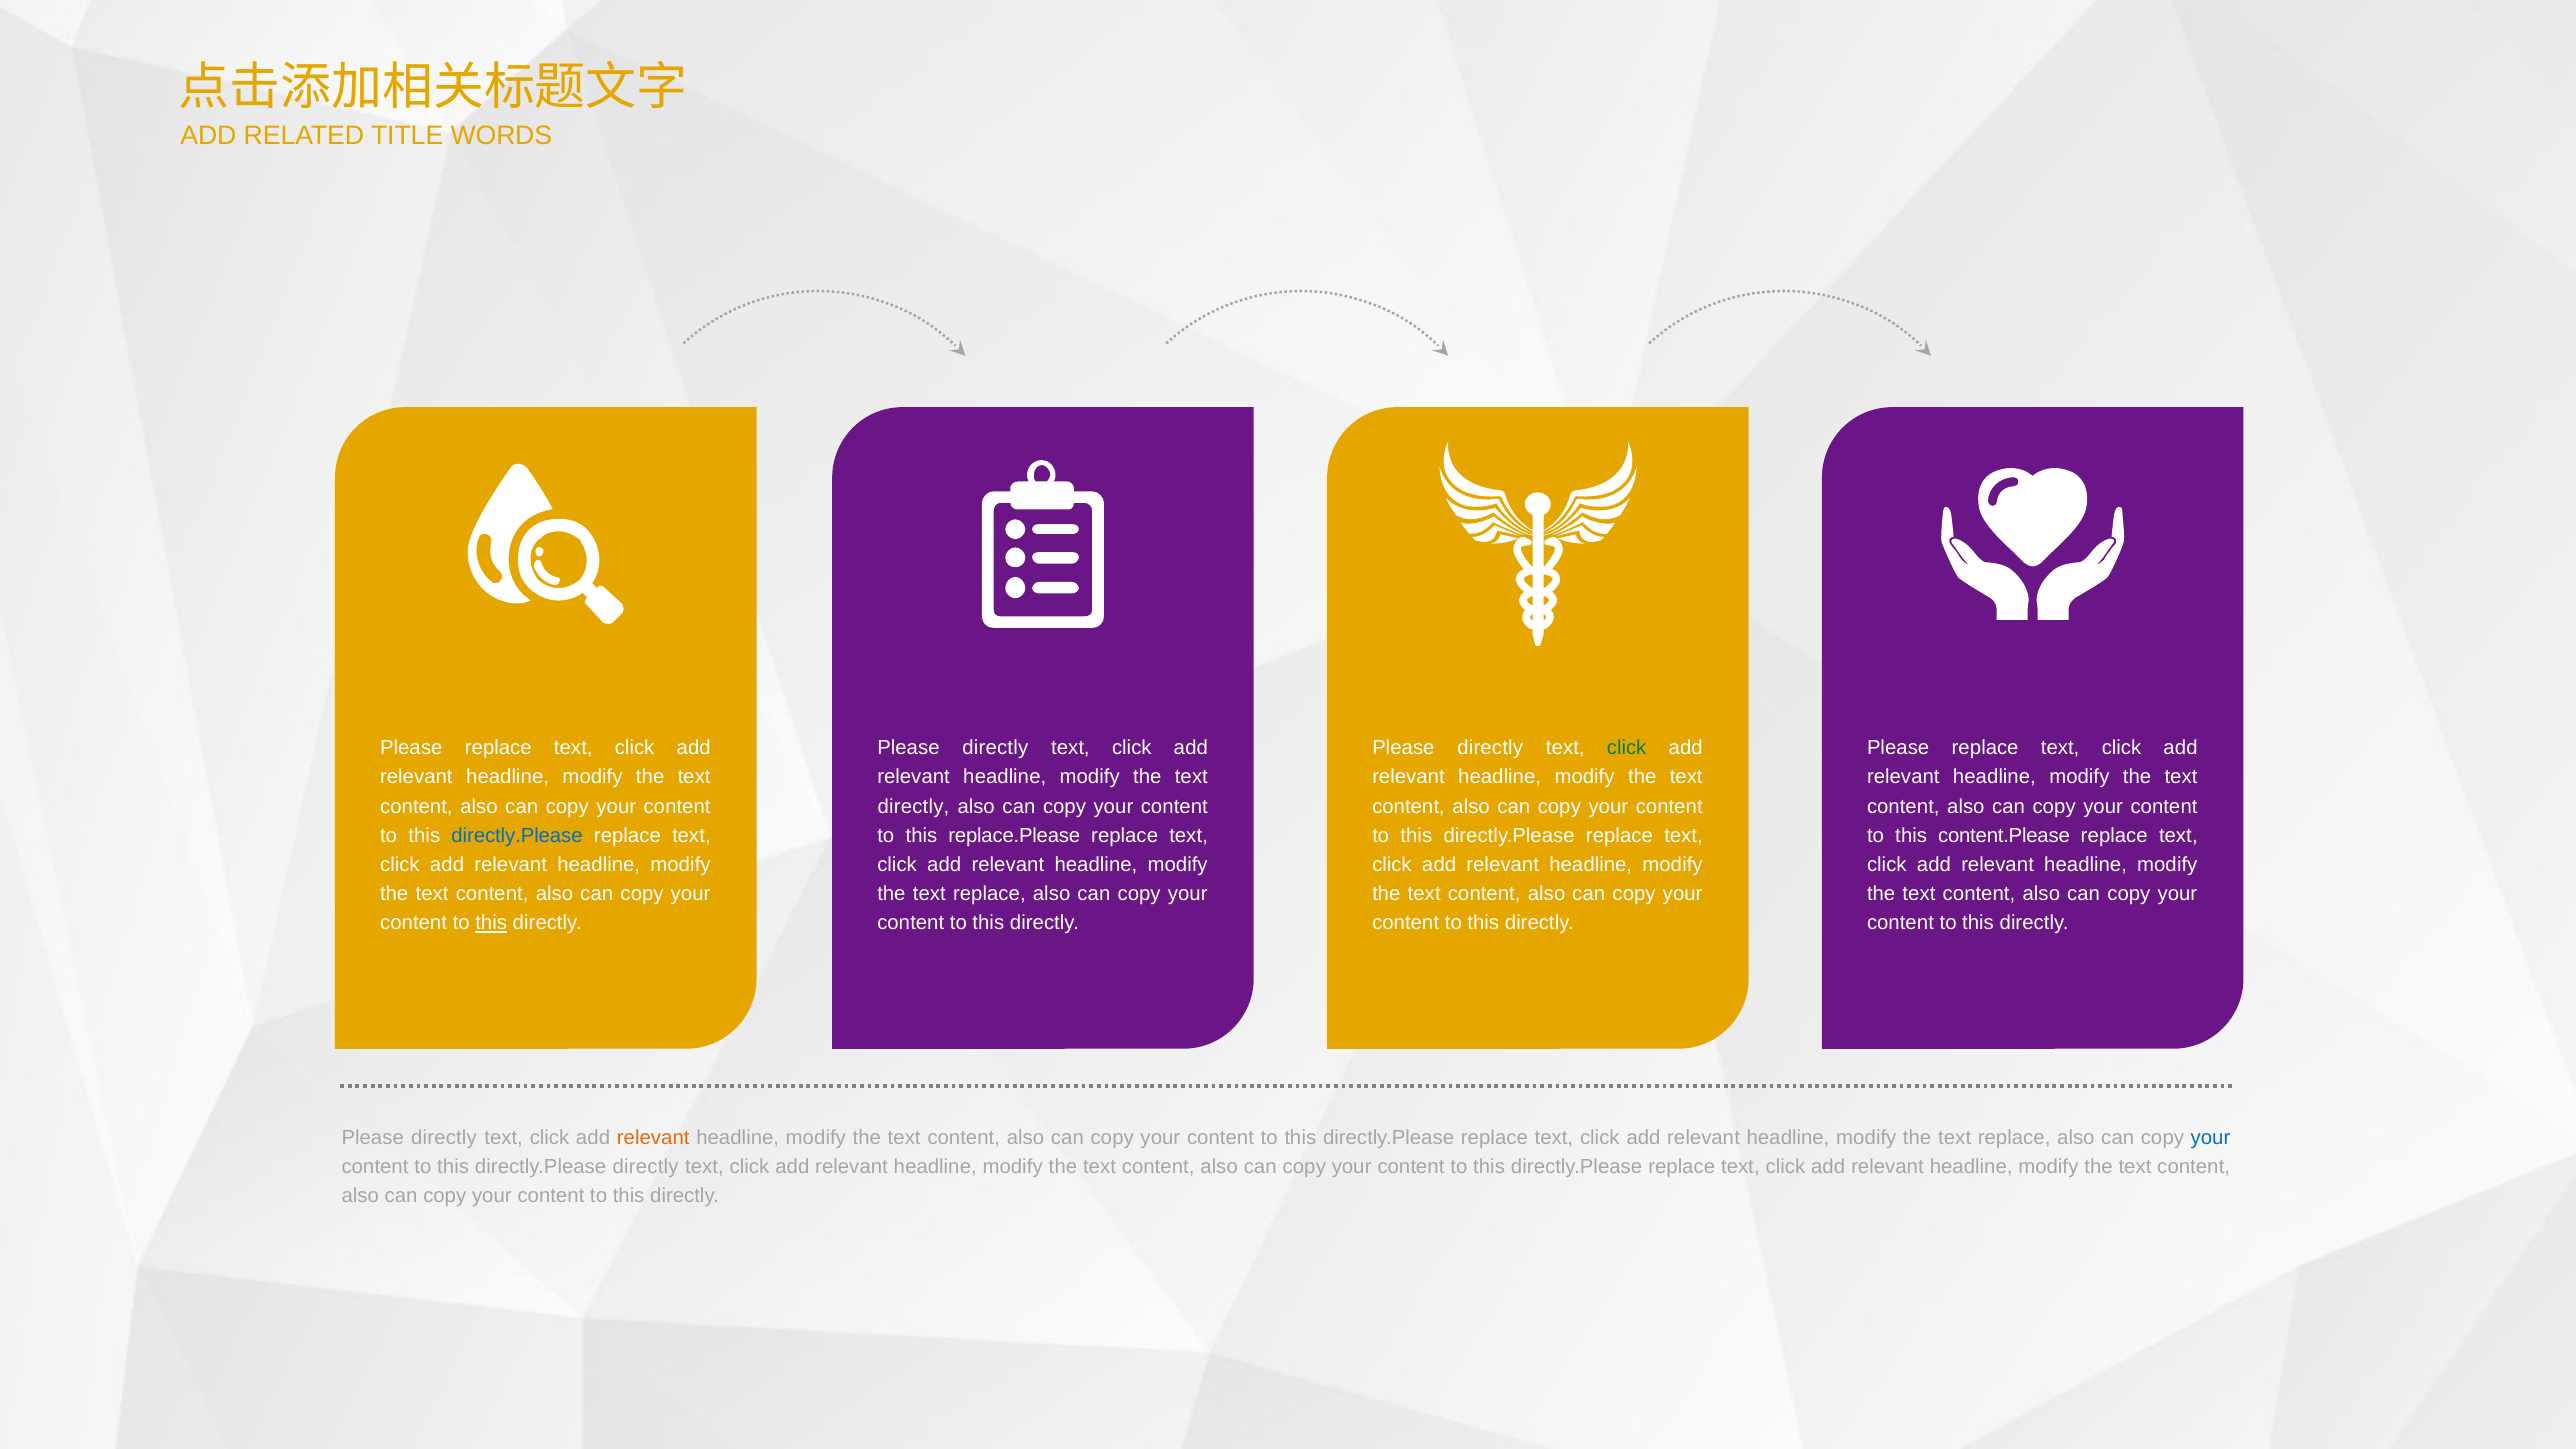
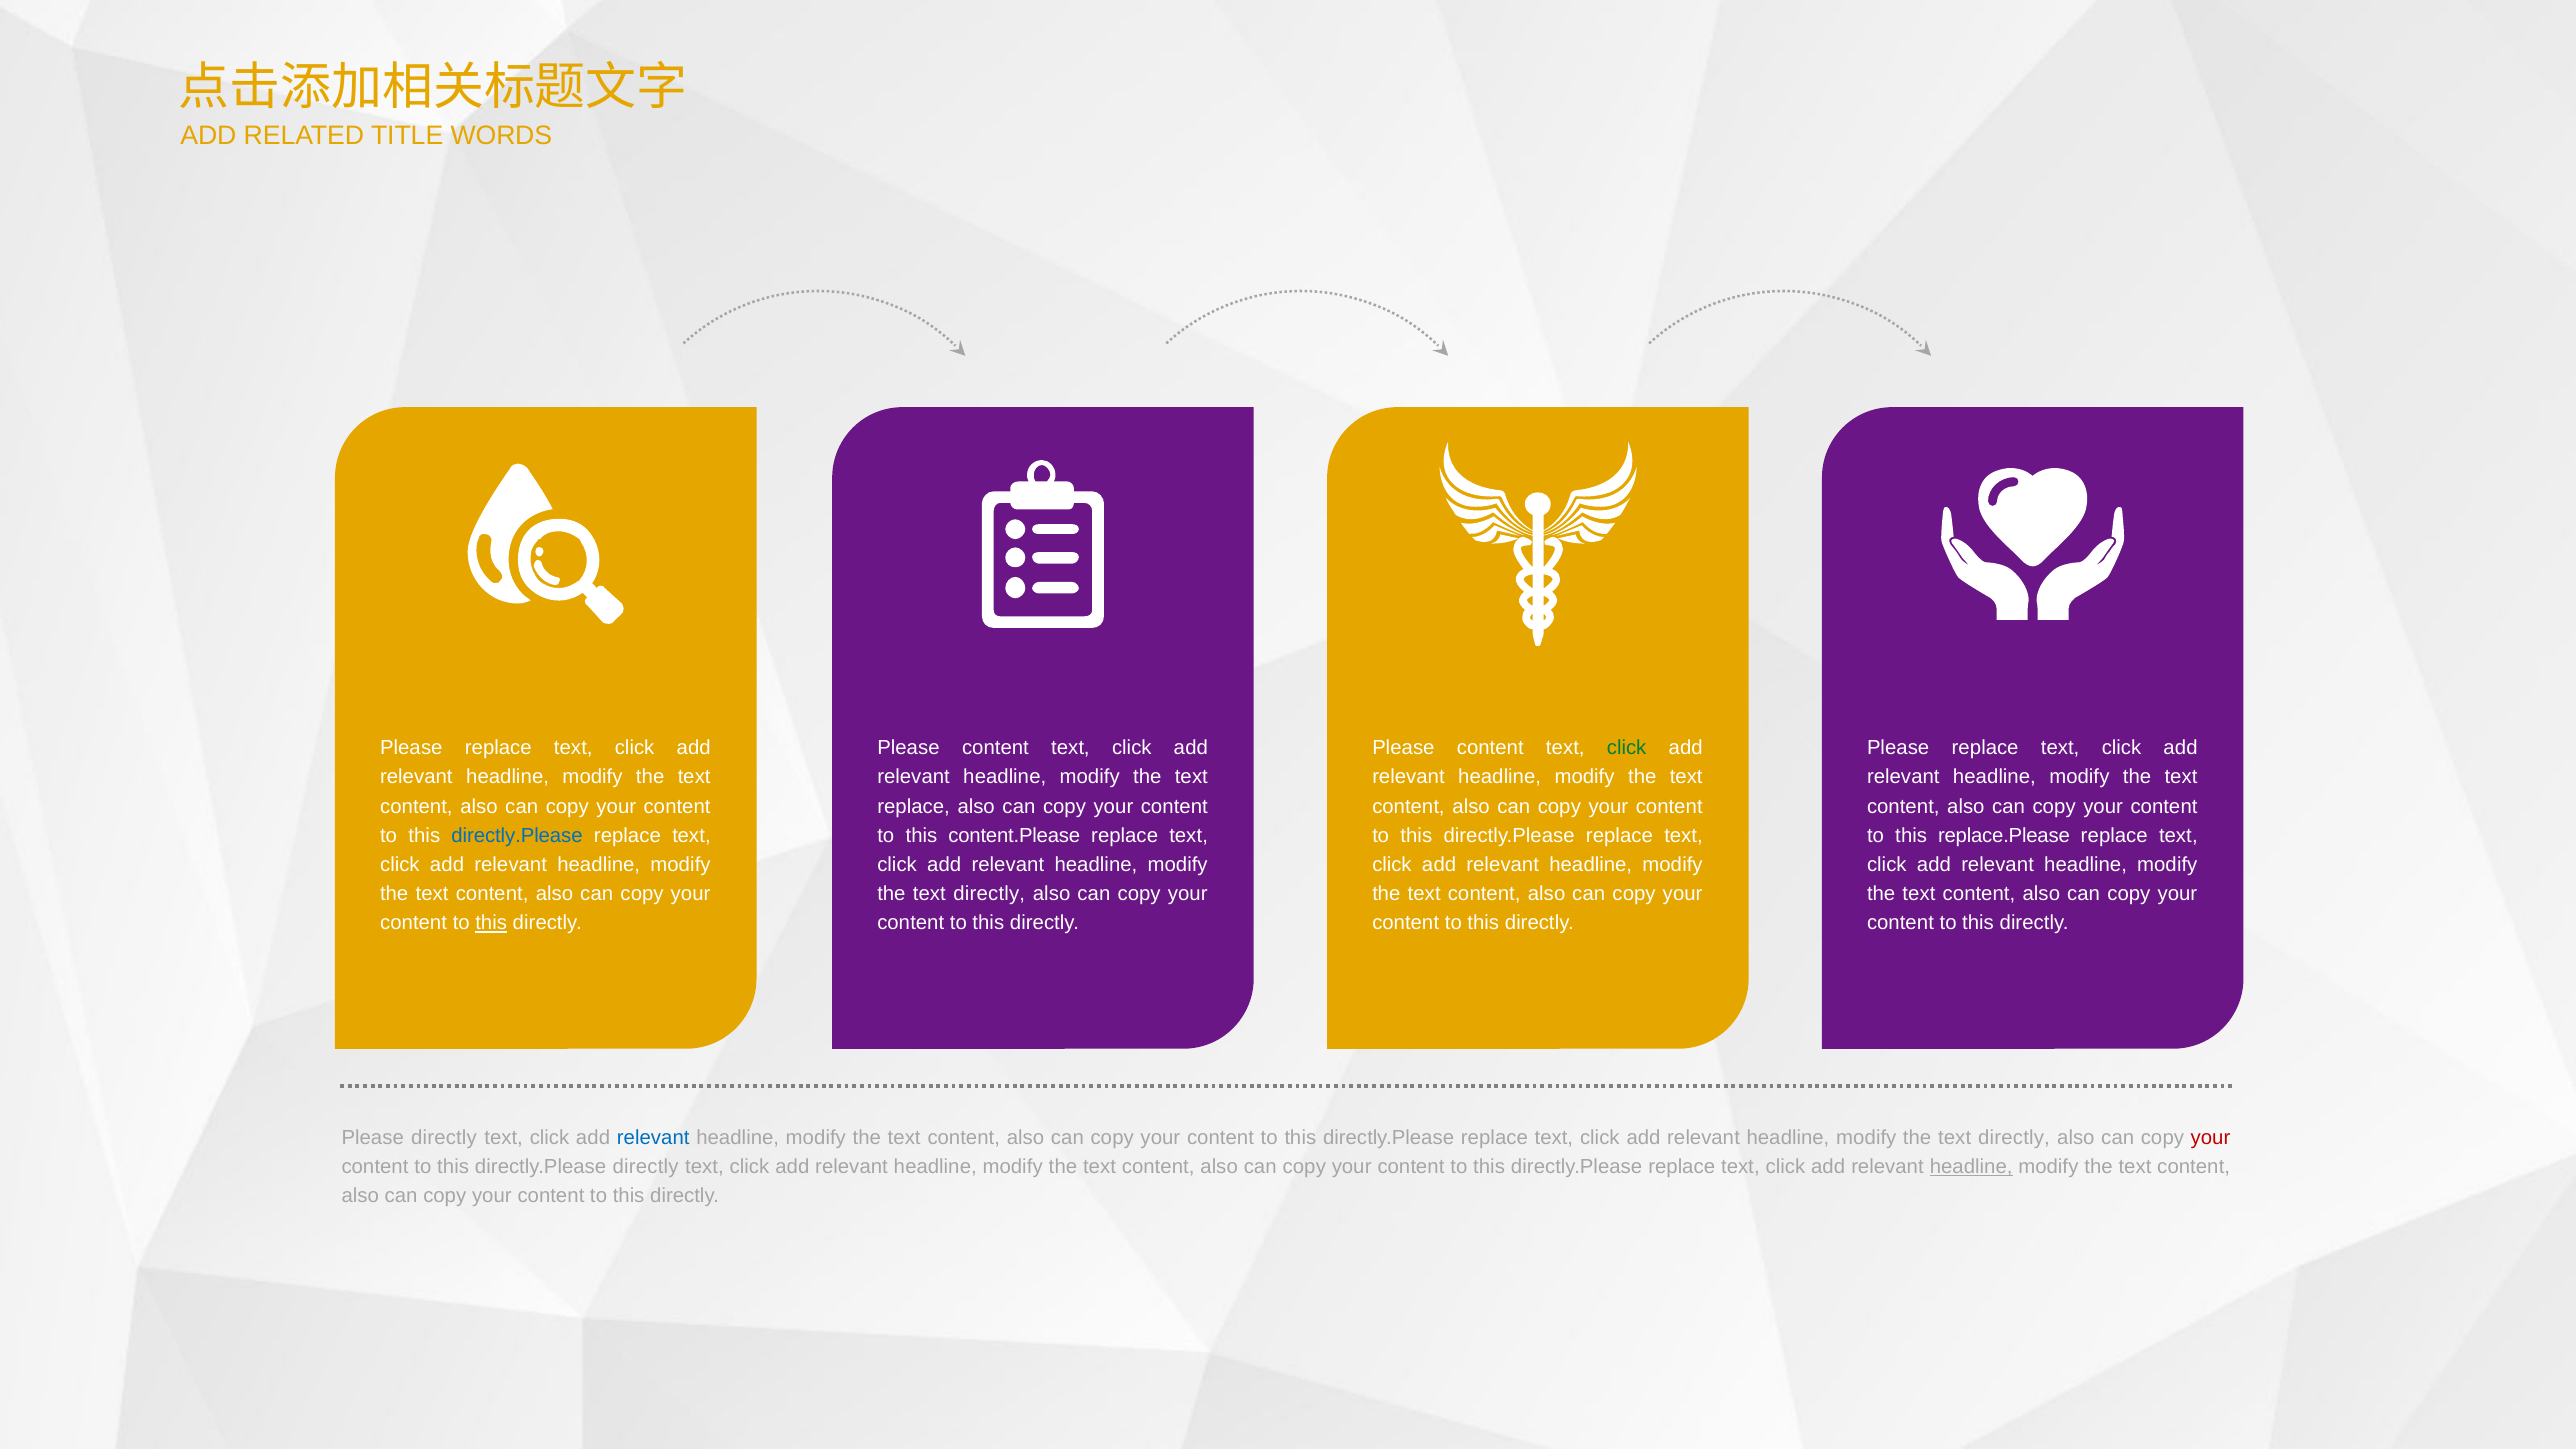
directly: directly -> content (995, 748)
directly: directly -> content (1490, 748)
directly: directly -> replace (914, 806)
replace.Please: replace.Please -> content.Please (1014, 835)
content.Please: content.Please -> replace.Please (2004, 835)
replace: replace -> directly (989, 894)
relevant colour: orange -> blue (653, 1137)
replace: replace -> directly (2014, 1137)
your colour: blue -> red (2210, 1137)
headline underline: none -> present (1971, 1167)
